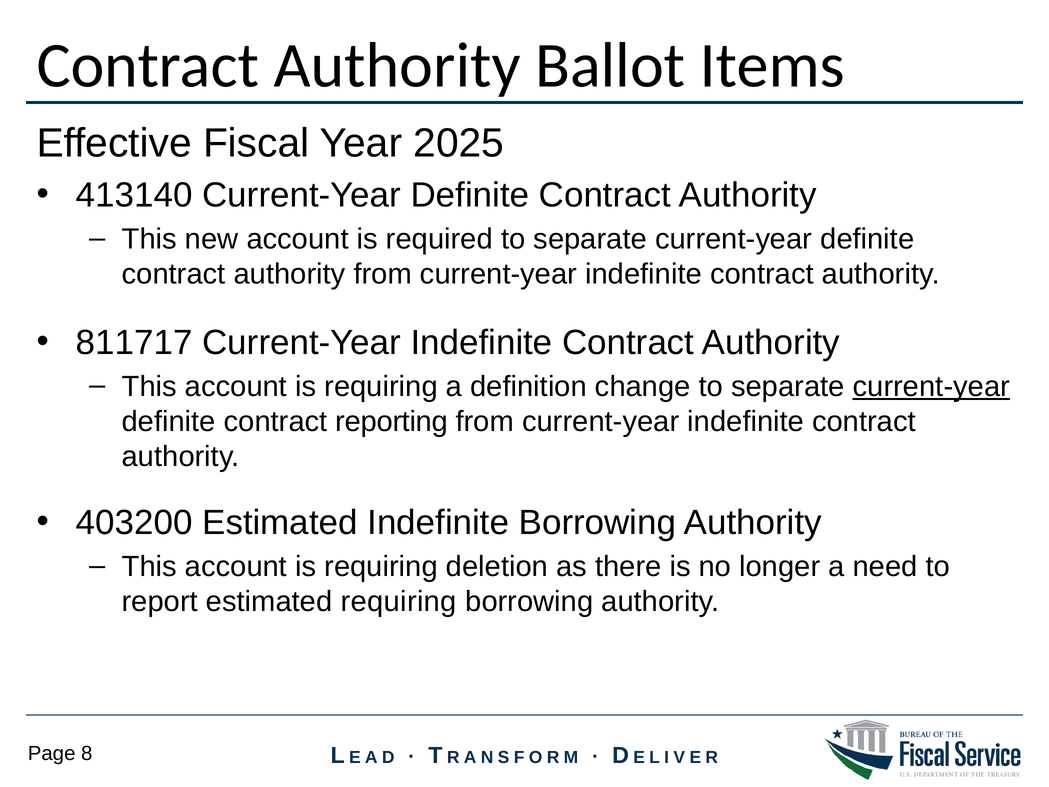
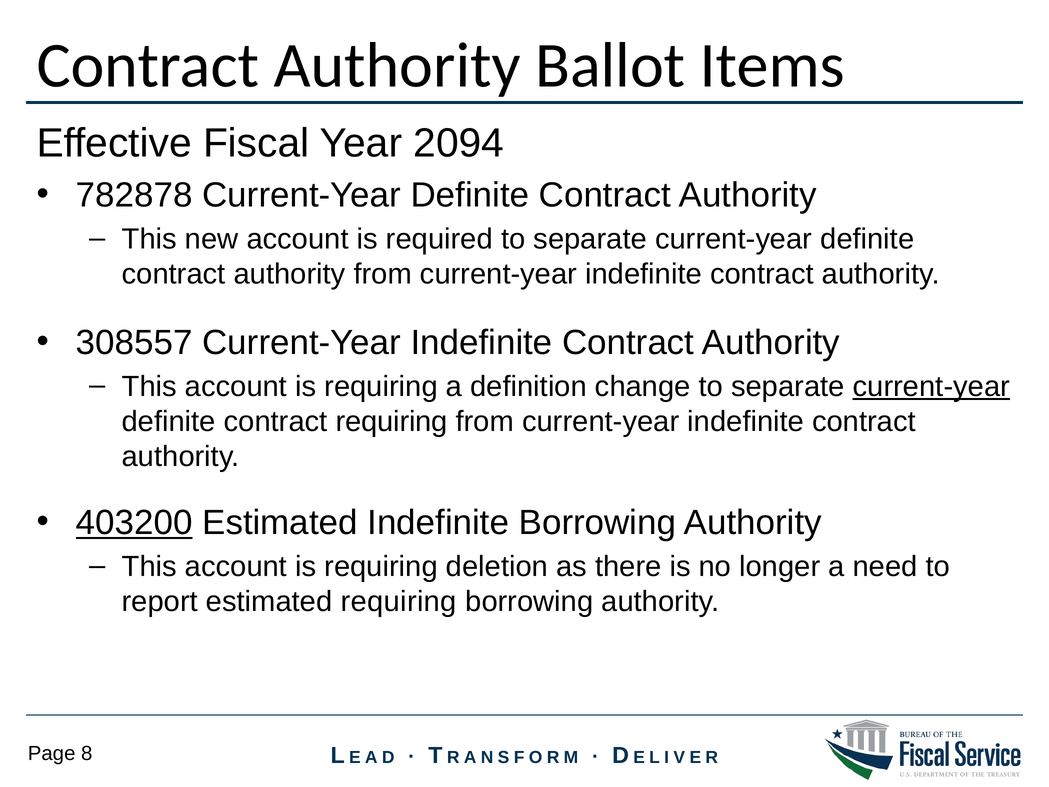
2025: 2025 -> 2094 (459, 143)
413140: 413140 -> 782878 (134, 195)
811717: 811717 -> 308557 (134, 343)
contract reporting: reporting -> requiring (392, 421)
403200 underline: none -> present (134, 523)
